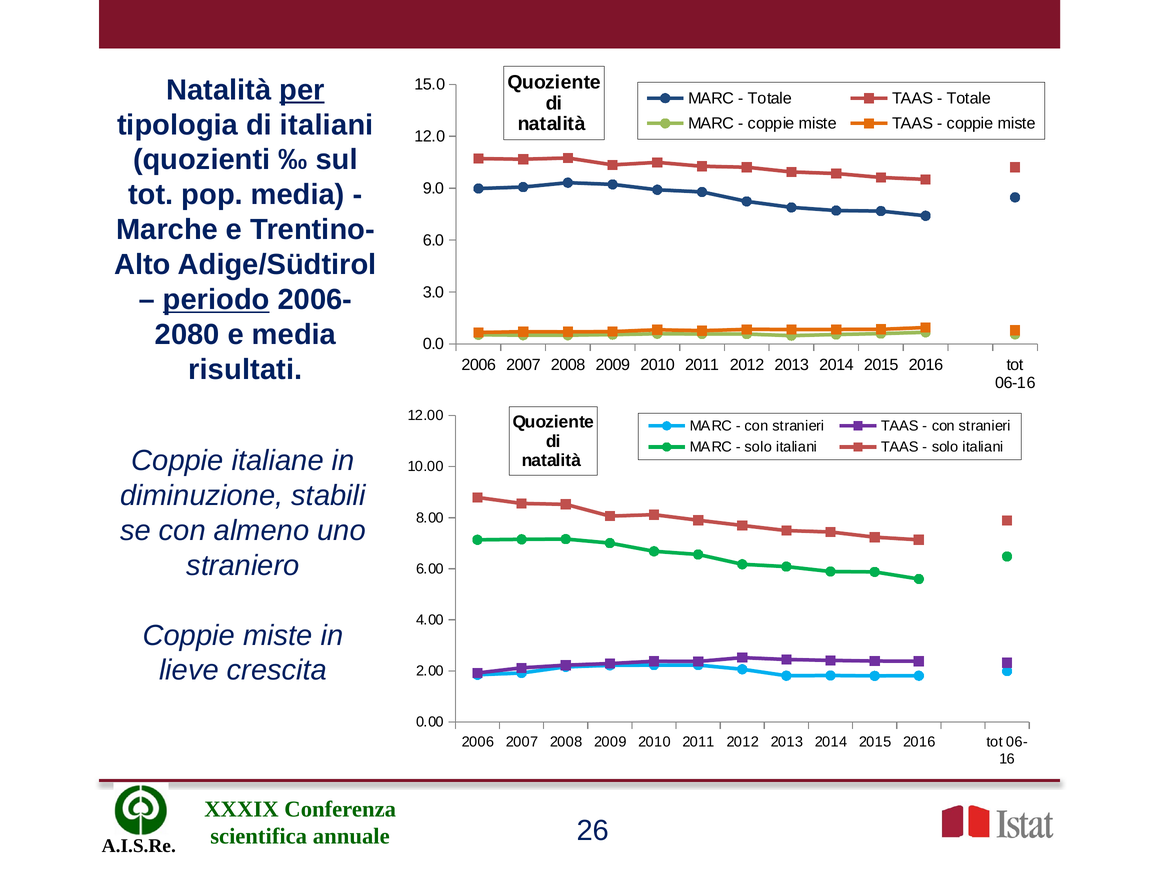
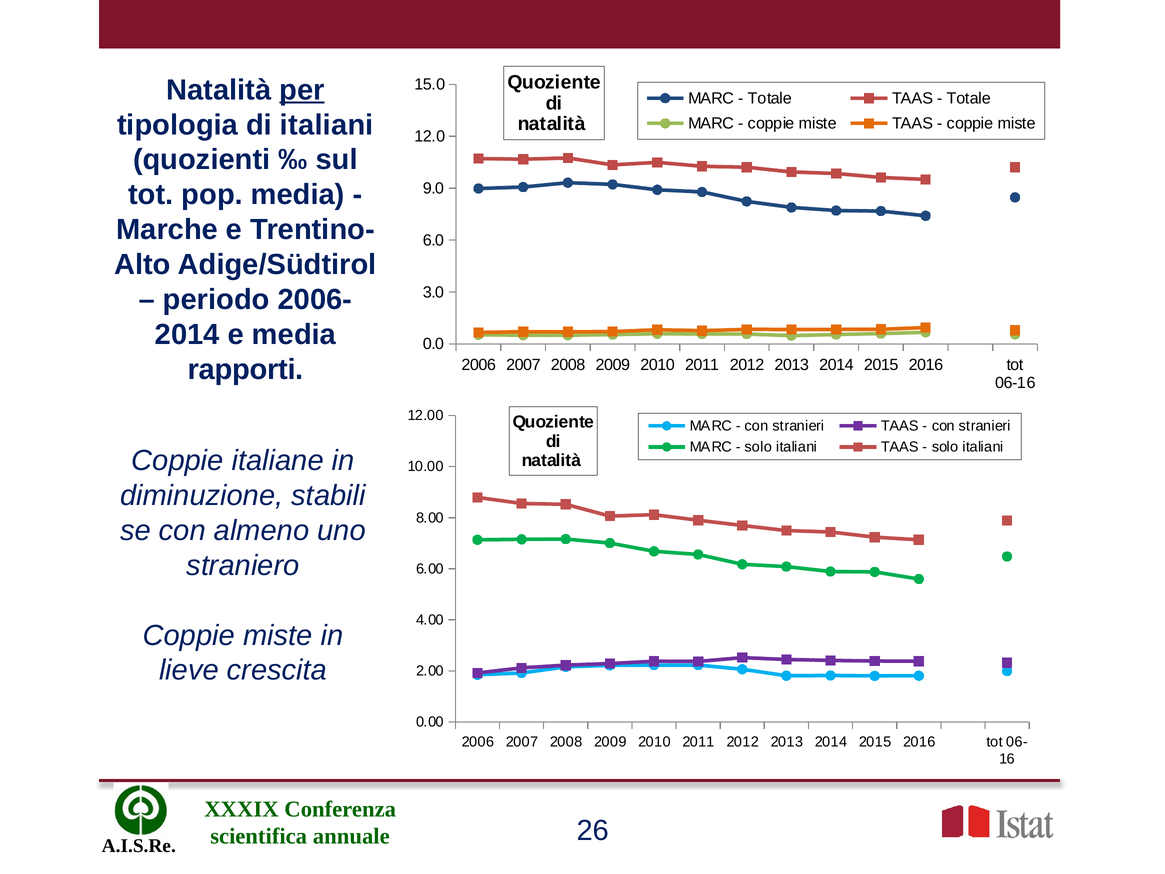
periodo underline: present -> none (216, 300)
2080: 2080 -> 2014 (187, 335)
risultati: risultati -> rapporti (246, 370)
